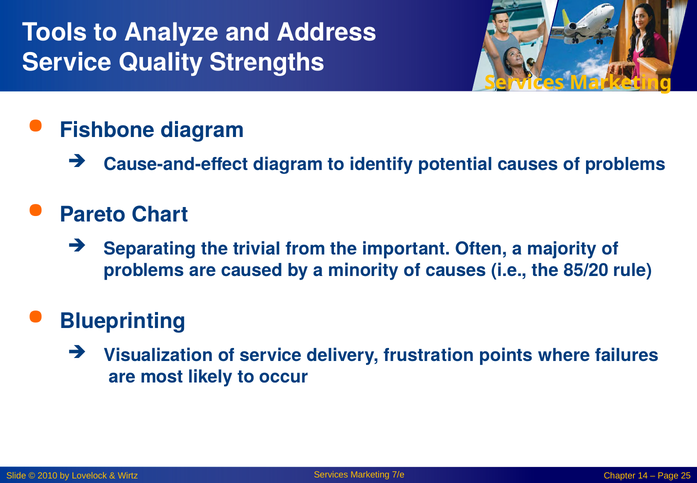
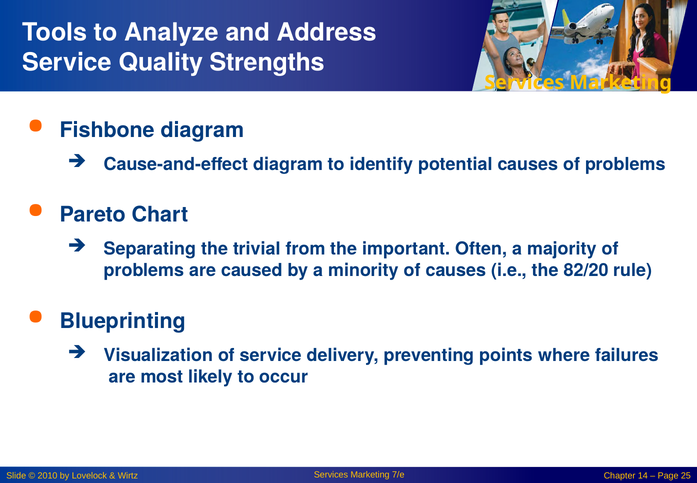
85/20: 85/20 -> 82/20 (586, 270)
frustration: frustration -> preventing (429, 355)
